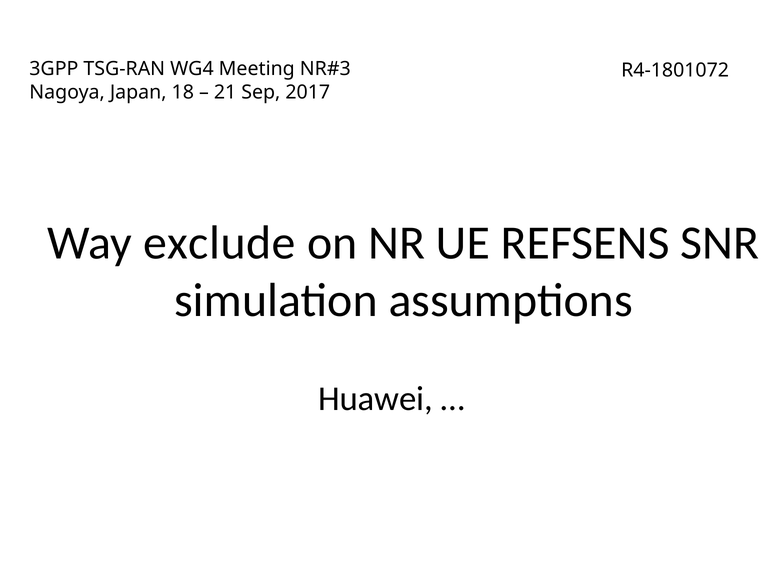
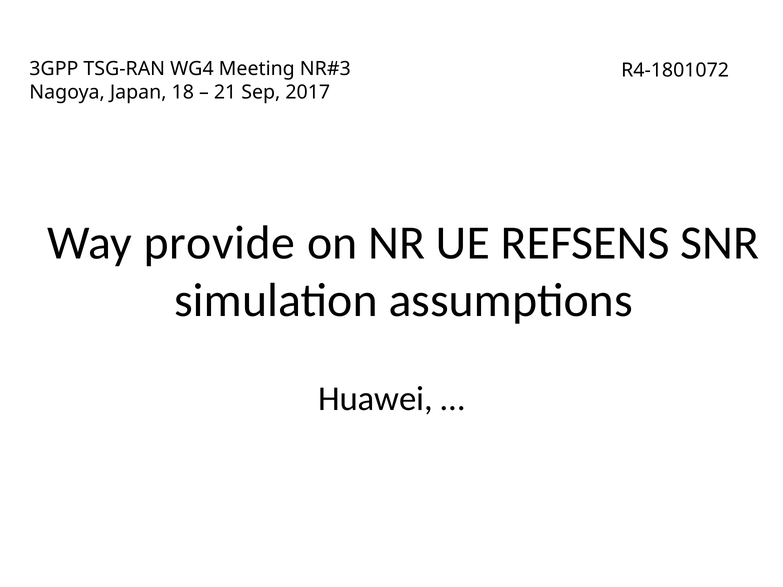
exclude: exclude -> provide (219, 243)
